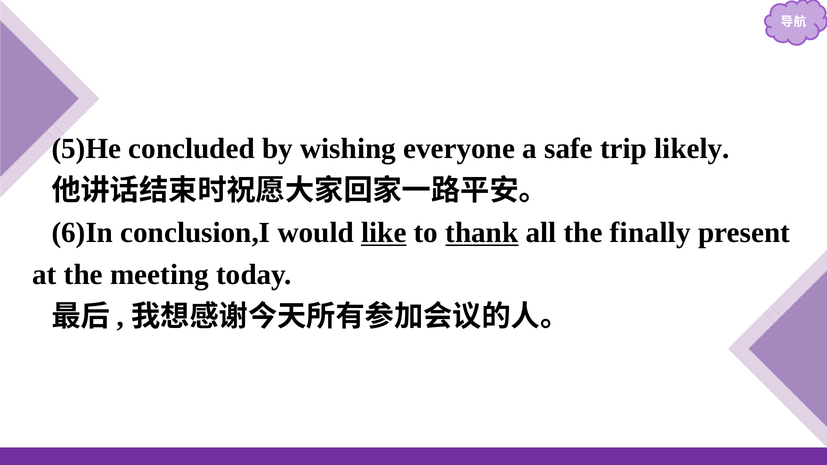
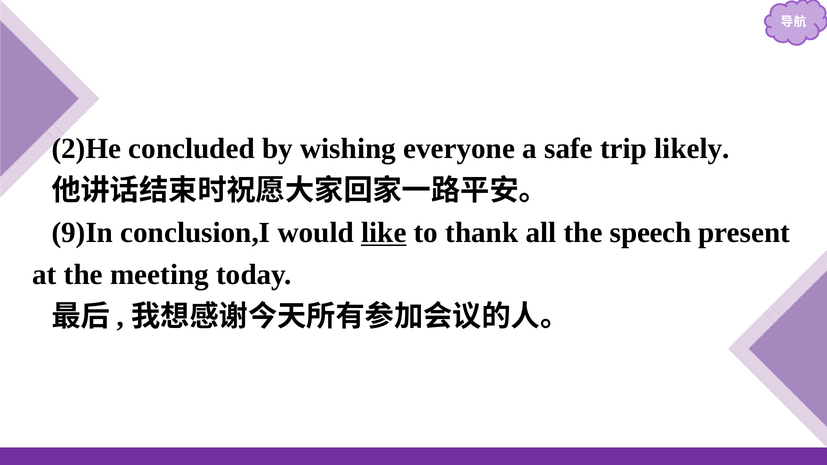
5)He: 5)He -> 2)He (86, 149)
6)In: 6)In -> 9)In (82, 233)
thank underline: present -> none (482, 233)
finally: finally -> speech (651, 233)
